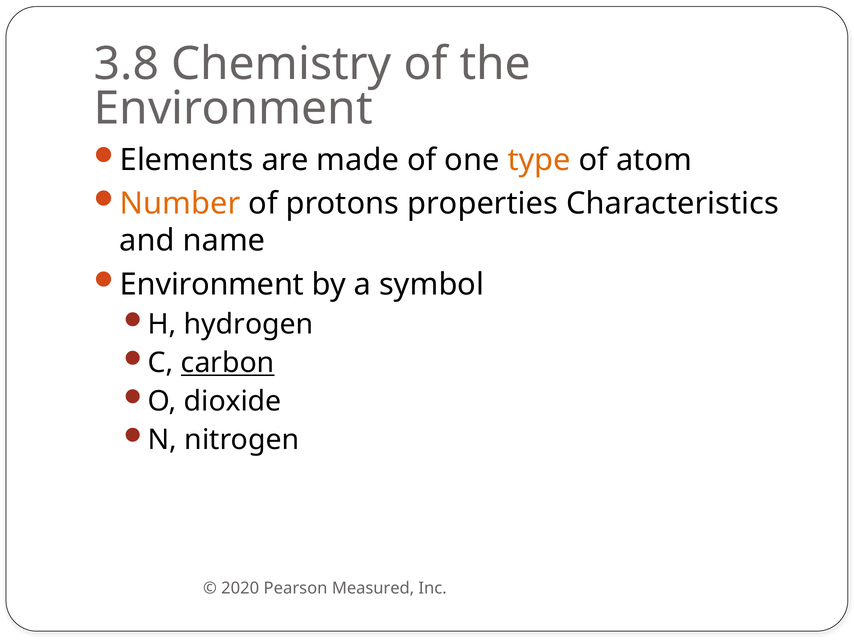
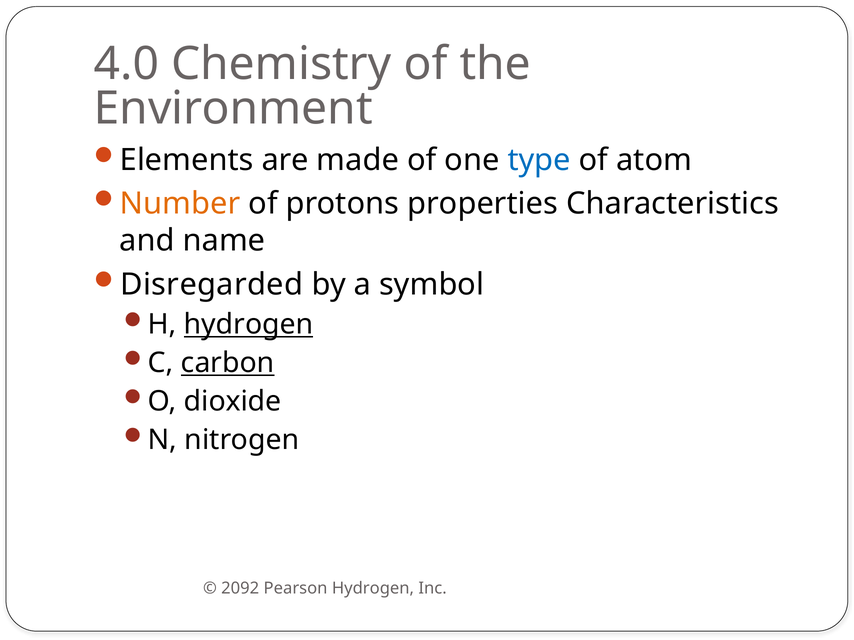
3.8: 3.8 -> 4.0 (126, 64)
type colour: orange -> blue (539, 160)
Environment: Environment -> Disregarded (212, 285)
hydrogen underline: none -> present (249, 325)
2020: 2020 -> 2092 (240, 589)
Pearson Measured: Measured -> Hydrogen (373, 589)
